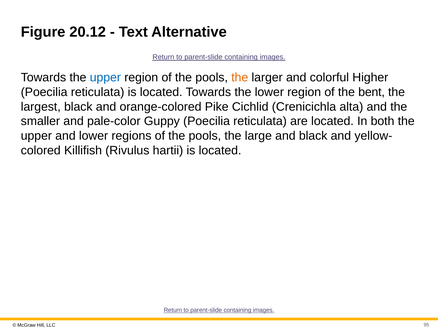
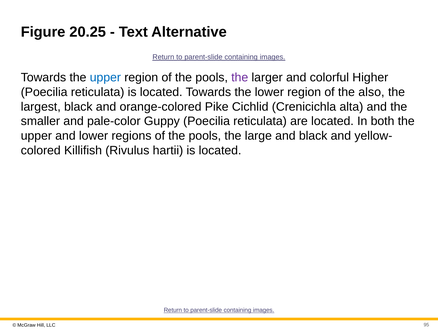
20.12: 20.12 -> 20.25 (88, 32)
the colour: orange -> purple (240, 77)
bent: bent -> also (371, 92)
